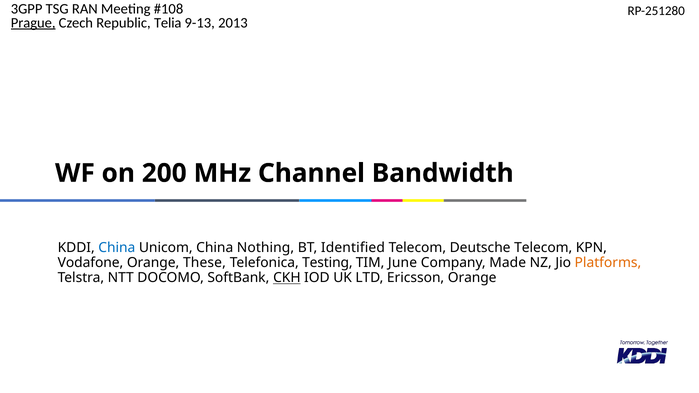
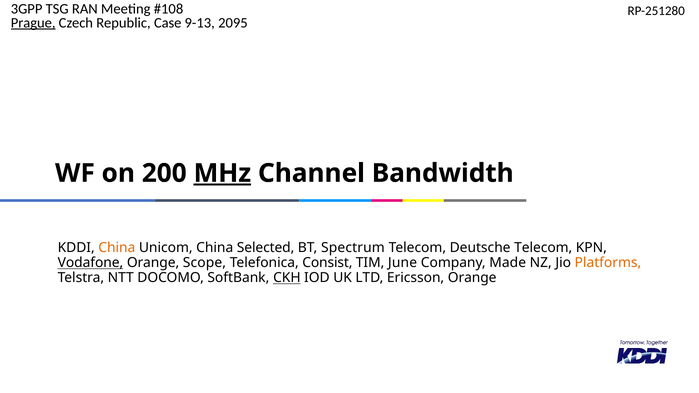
Telia: Telia -> Case (168, 23)
2013: 2013 -> 2095 (233, 23)
MHz underline: none -> present (222, 173)
China colour: blue -> orange (117, 248)
Nothing: Nothing -> Selected (266, 248)
Identified: Identified -> Spectrum (353, 248)
Vodafone underline: none -> present (90, 263)
These: These -> Scope (204, 263)
Testing: Testing -> Consist (327, 263)
